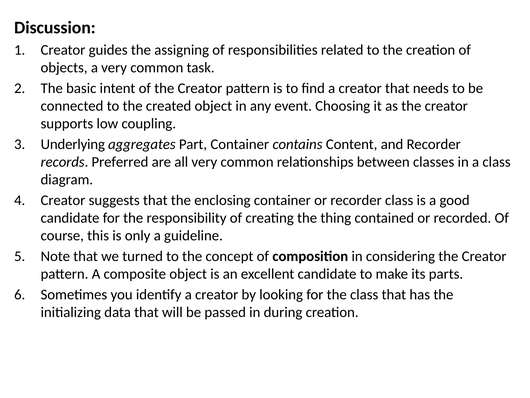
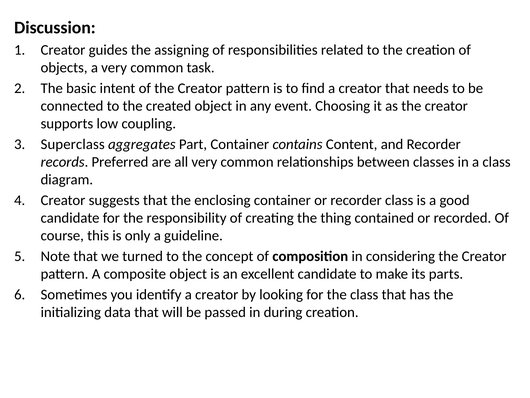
Underlying: Underlying -> Superclass (73, 144)
